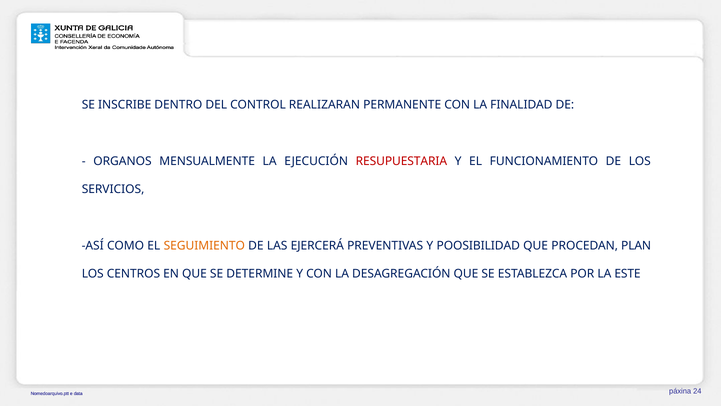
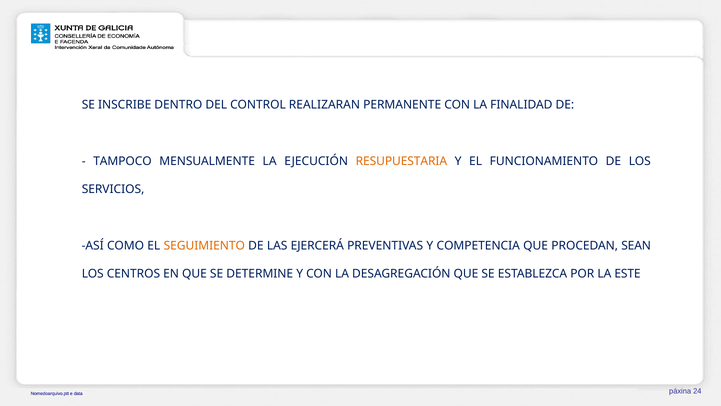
ORGANOS: ORGANOS -> TAMPOCO (122, 161)
RESUPUESTARIA colour: red -> orange (401, 161)
POOSIBILIDAD: POOSIBILIDAD -> COMPETENCIA (478, 245)
PLAN: PLAN -> SEAN (636, 245)
